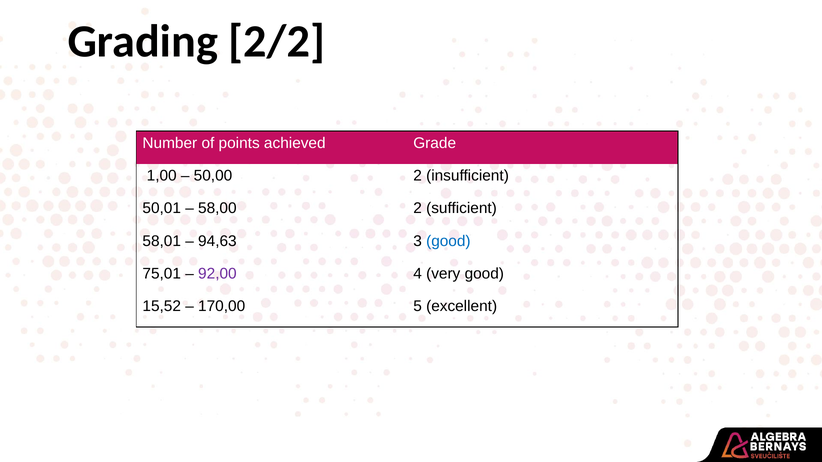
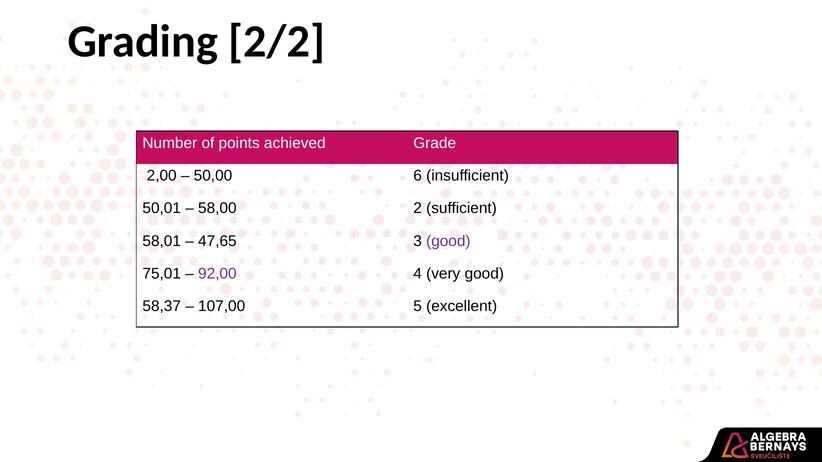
1,00: 1,00 -> 2,00 (162, 176)
50,00 2: 2 -> 6 (418, 176)
94,63: 94,63 -> 47,65 (217, 241)
good colour: blue -> purple (448, 241)
15,52: 15,52 -> 58,37 (162, 307)
170,00: 170,00 -> 107,00 (222, 307)
